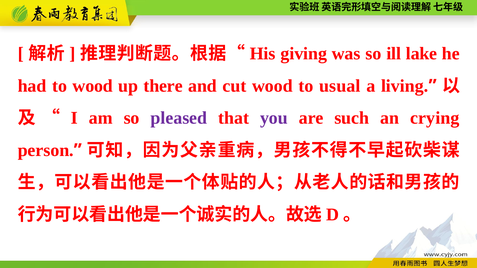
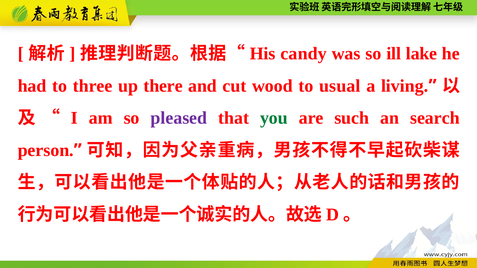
giving: giving -> candy (304, 54)
to wood: wood -> three (93, 86)
you colour: purple -> green (274, 118)
crying: crying -> search (435, 118)
